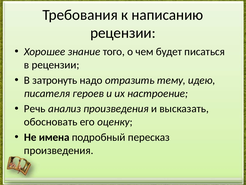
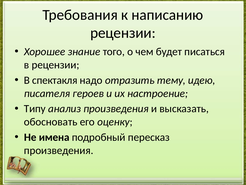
затронуть: затронуть -> спектакля (55, 80)
Речь: Речь -> Типу (35, 108)
